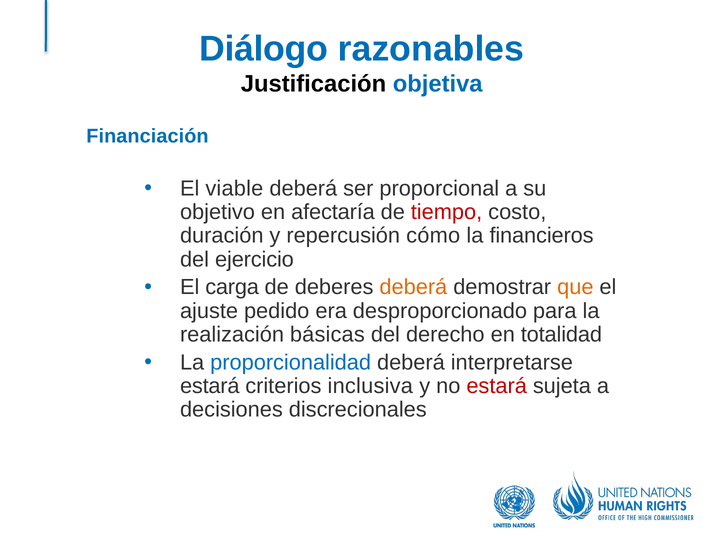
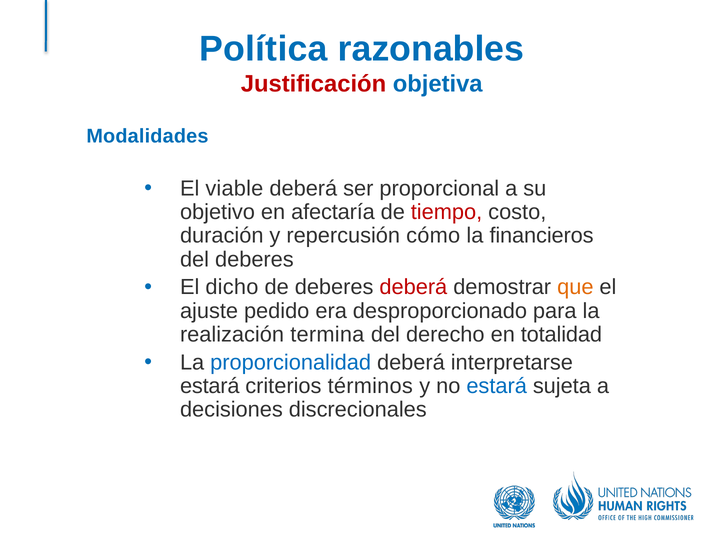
Diálogo: Diálogo -> Política (263, 49)
Justificación colour: black -> red (313, 84)
Financiación: Financiación -> Modalidades (147, 136)
del ejercicio: ejercicio -> deberes (254, 259)
carga: carga -> dicho (232, 287)
deberá colour: orange -> red (413, 287)
básicas: básicas -> termina (327, 334)
inclusiva: inclusiva -> términos (370, 386)
estará colour: red -> blue (497, 386)
